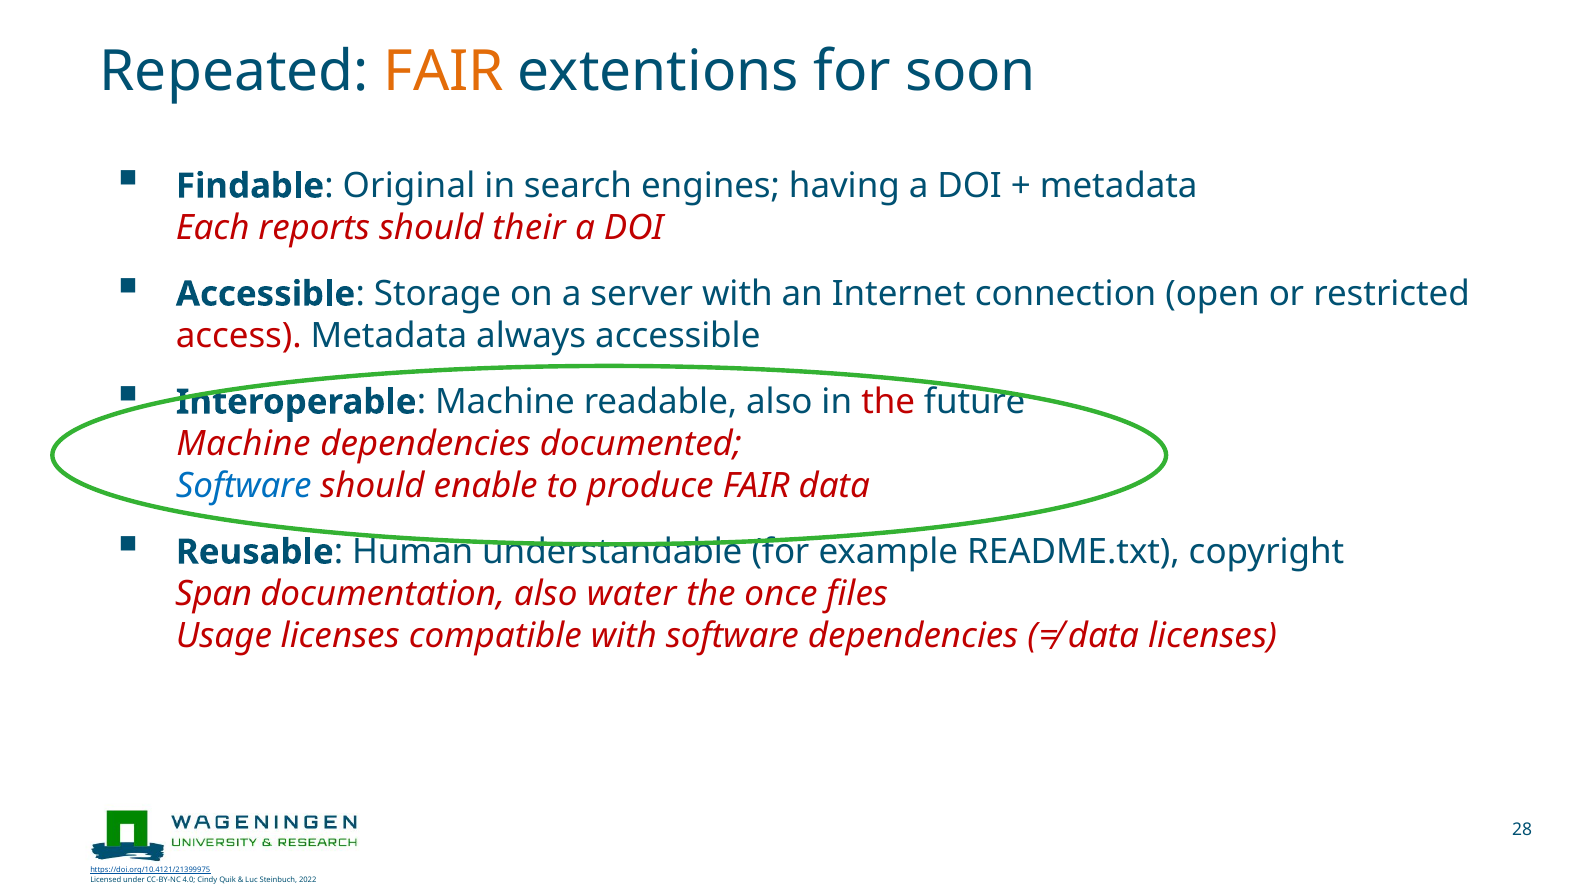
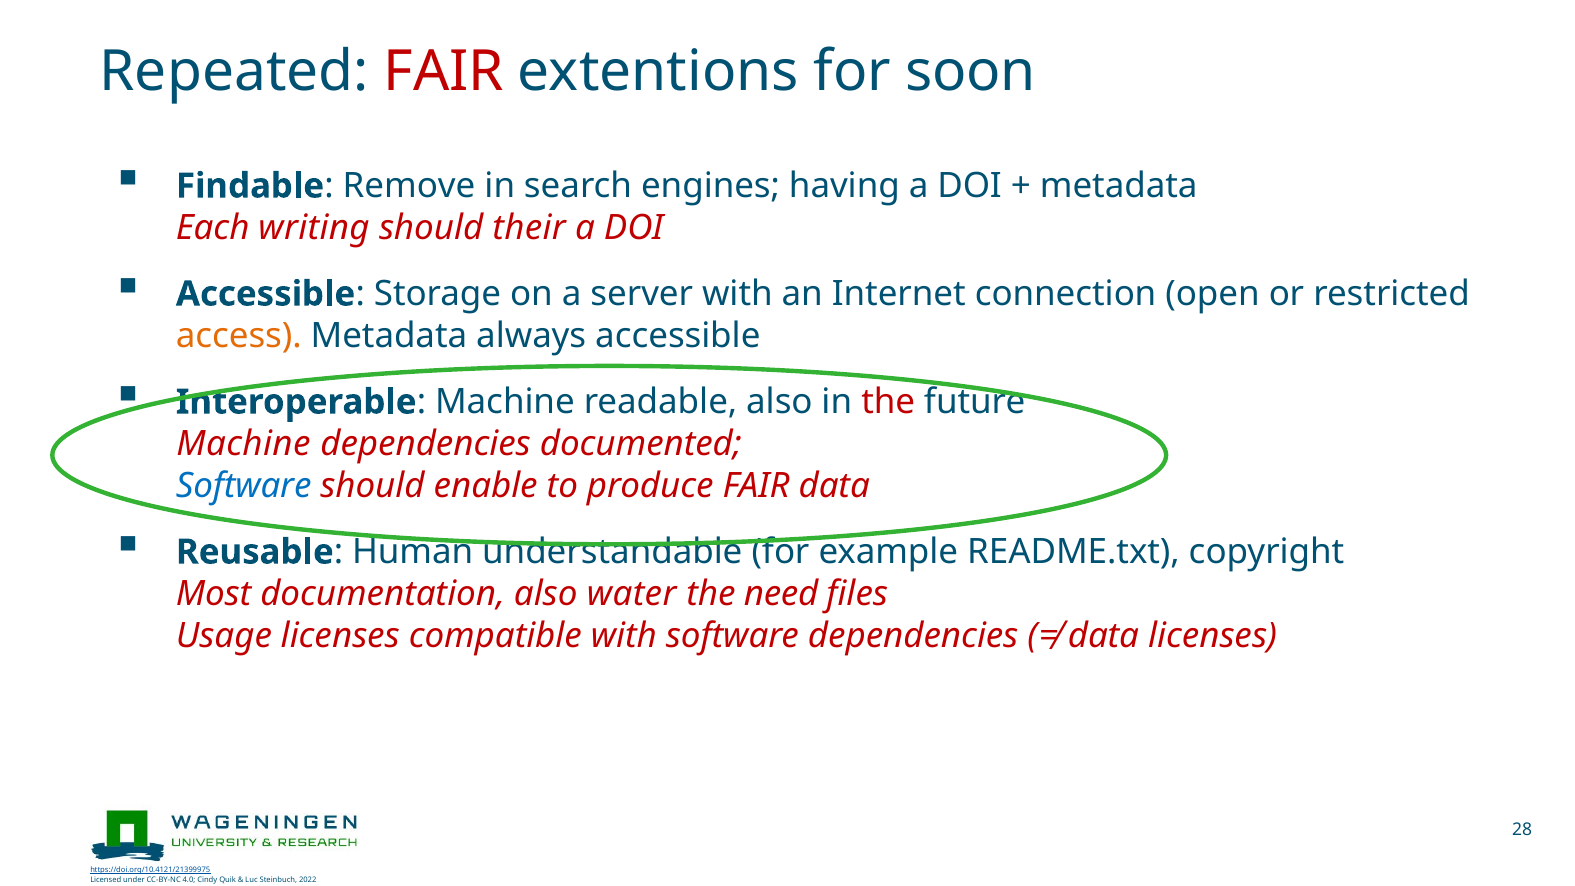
FAIR colour: orange -> red (444, 72)
Original: Original -> Remove (409, 186)
reports: reports -> writing (314, 228)
access colour: red -> orange (239, 336)
Span: Span -> Most (214, 594)
once: once -> need (781, 594)
